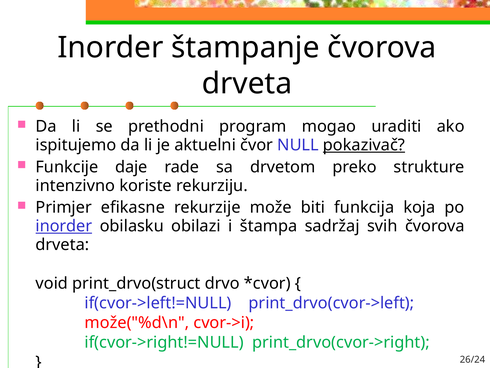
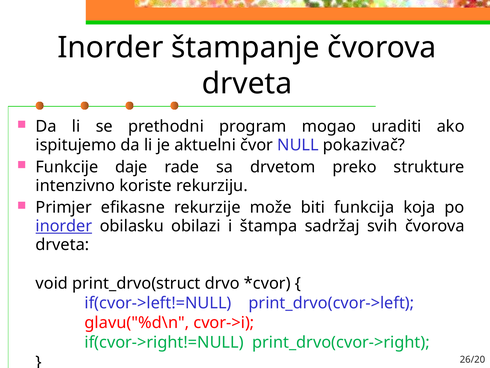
pokazivač underline: present -> none (364, 145)
može("%d\n: može("%d\n -> glavu("%d\n (137, 322)
26/24: 26/24 -> 26/20 (472, 359)
